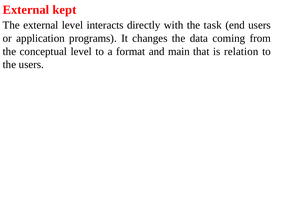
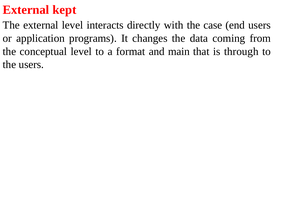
task: task -> case (213, 25)
relation: relation -> through (241, 51)
